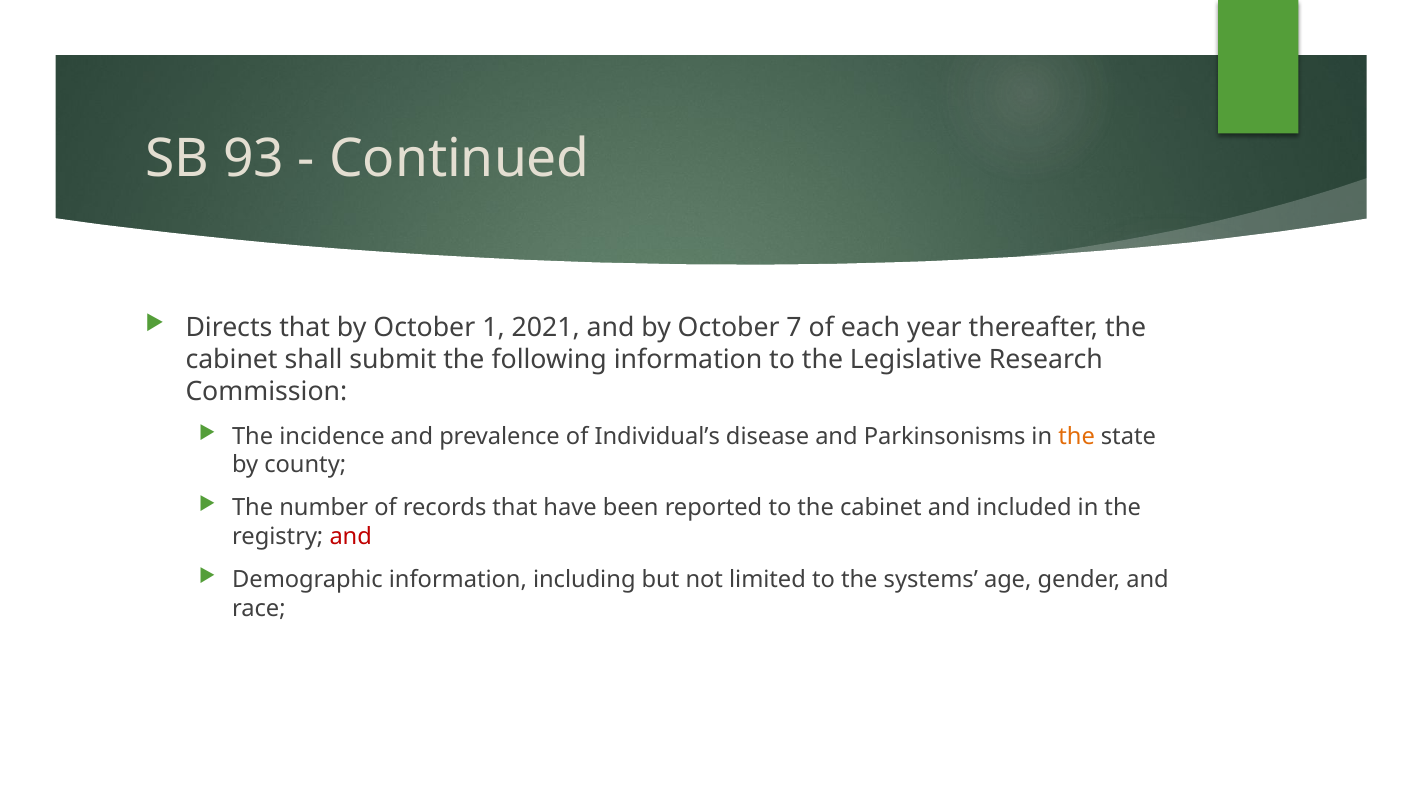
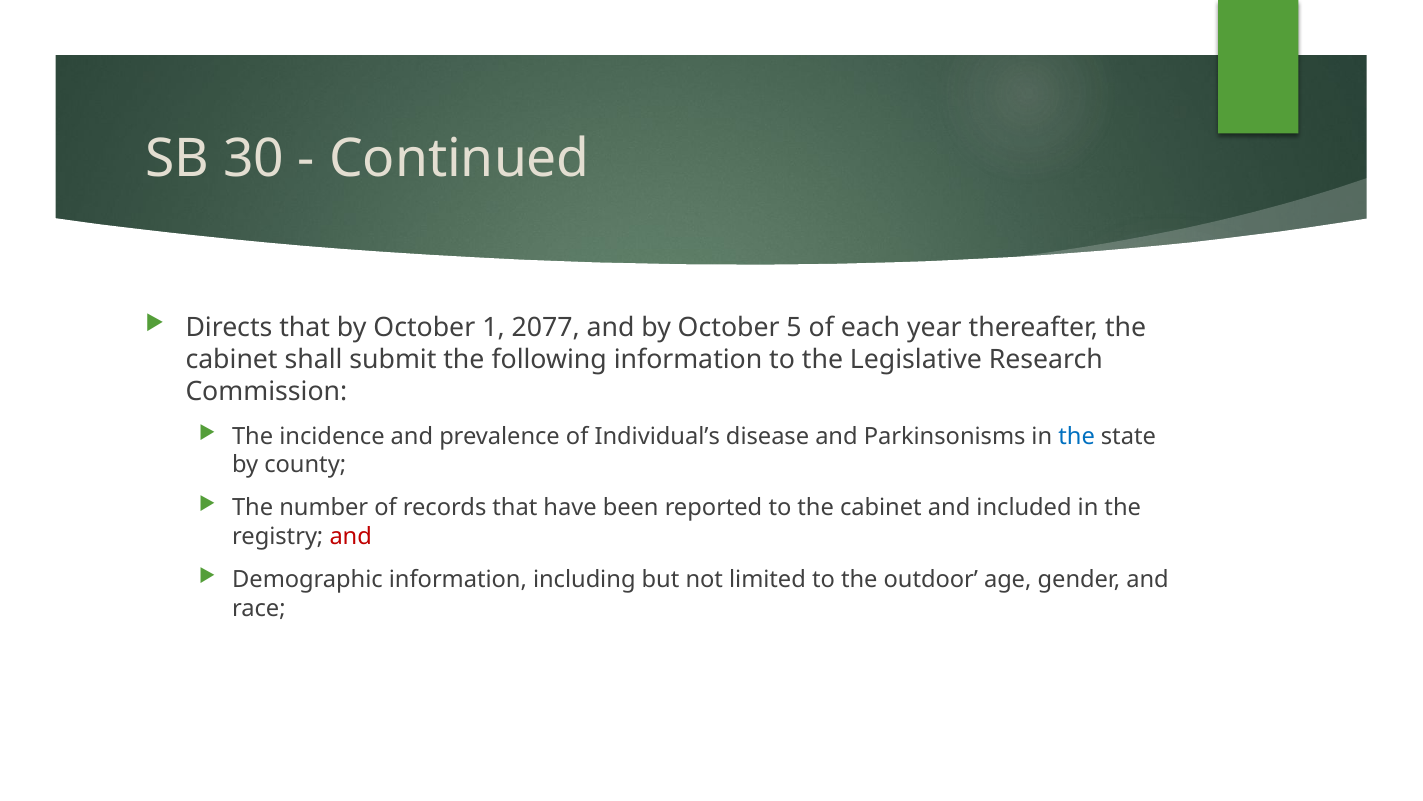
93: 93 -> 30 (254, 159)
2021: 2021 -> 2077 (546, 327)
7: 7 -> 5 (794, 327)
the colour: orange -> blue (1077, 436)
systems: systems -> outdoor (931, 579)
